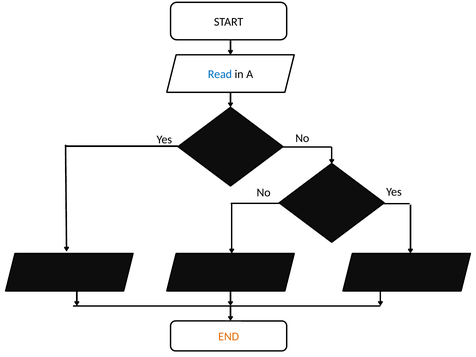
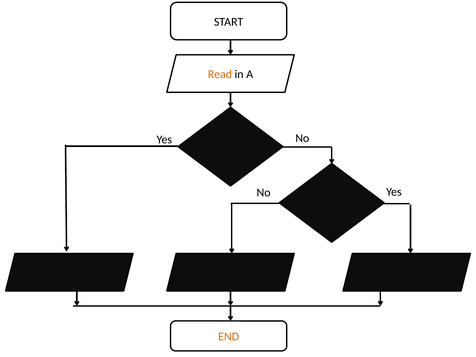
Read colour: blue -> orange (220, 74)
